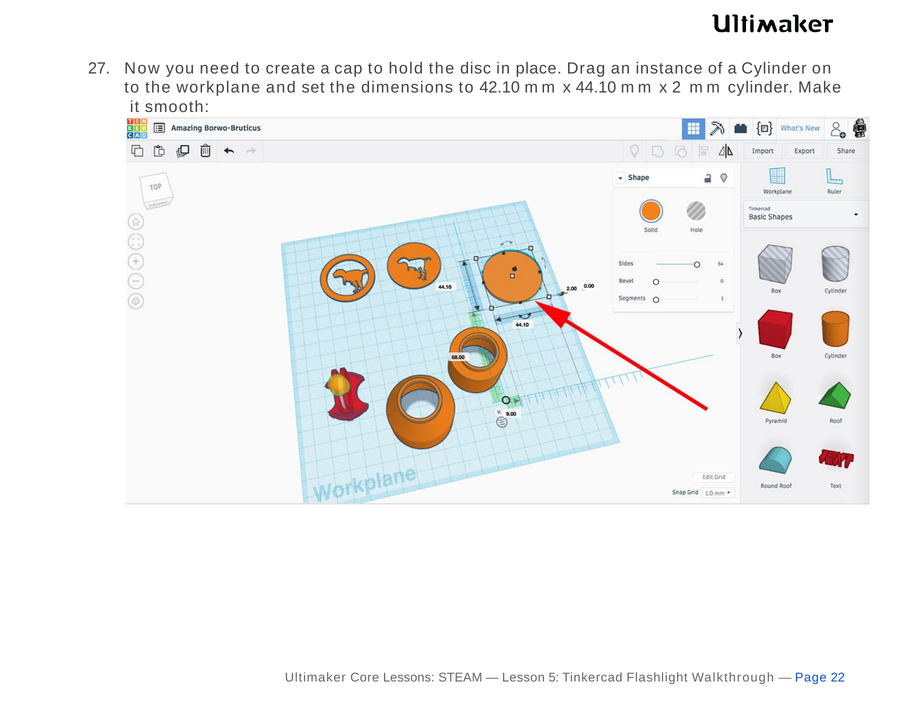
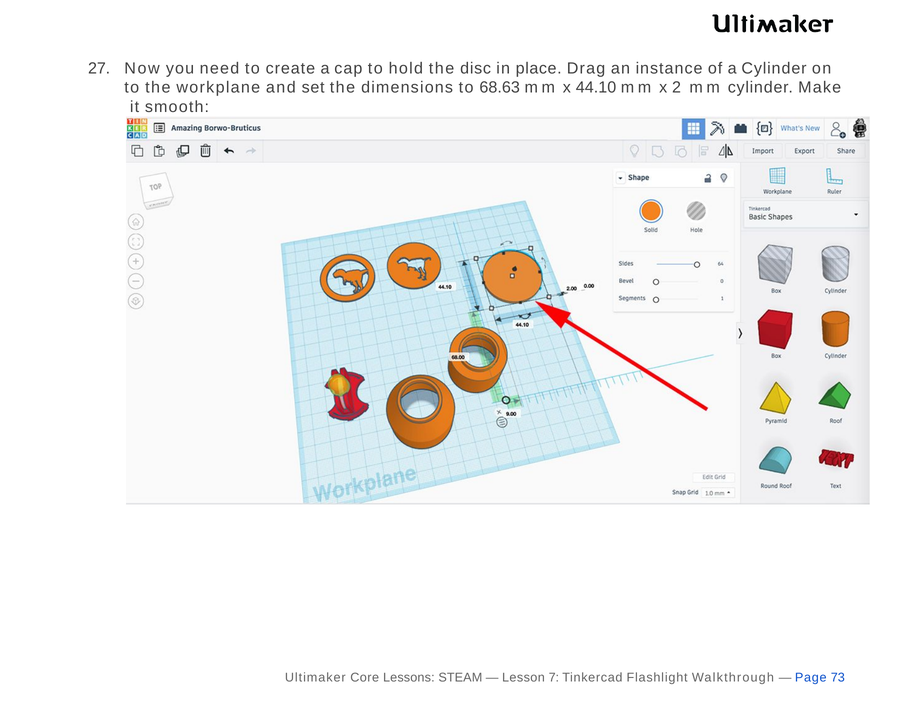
42.10: 42.10 -> 68.63 (500, 88)
5: 5 -> 7 (554, 677)
22: 22 -> 73 (838, 677)
